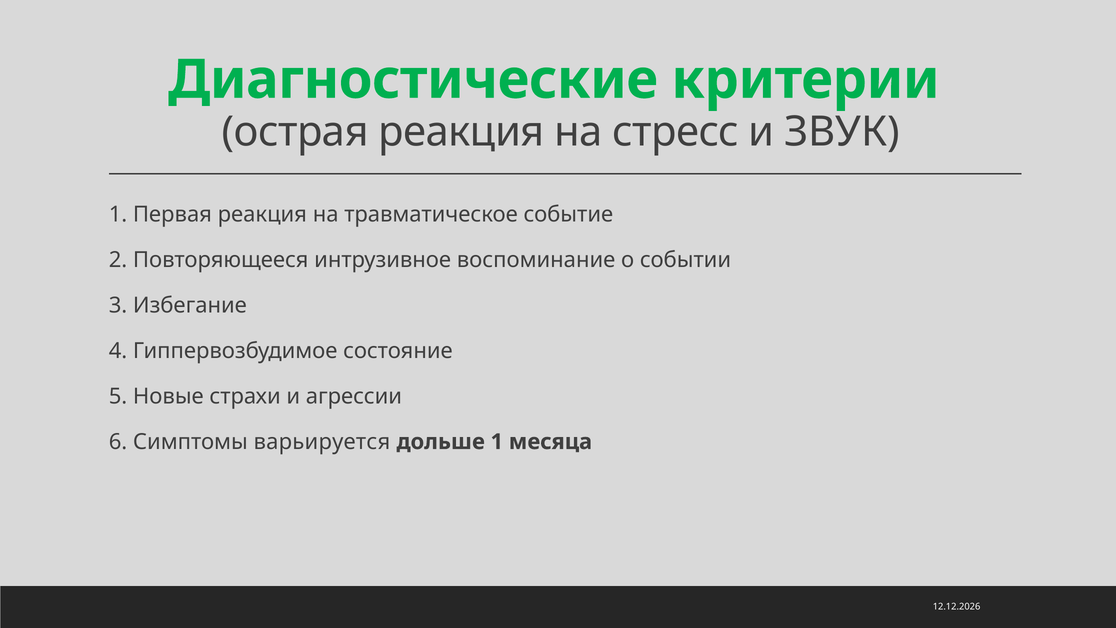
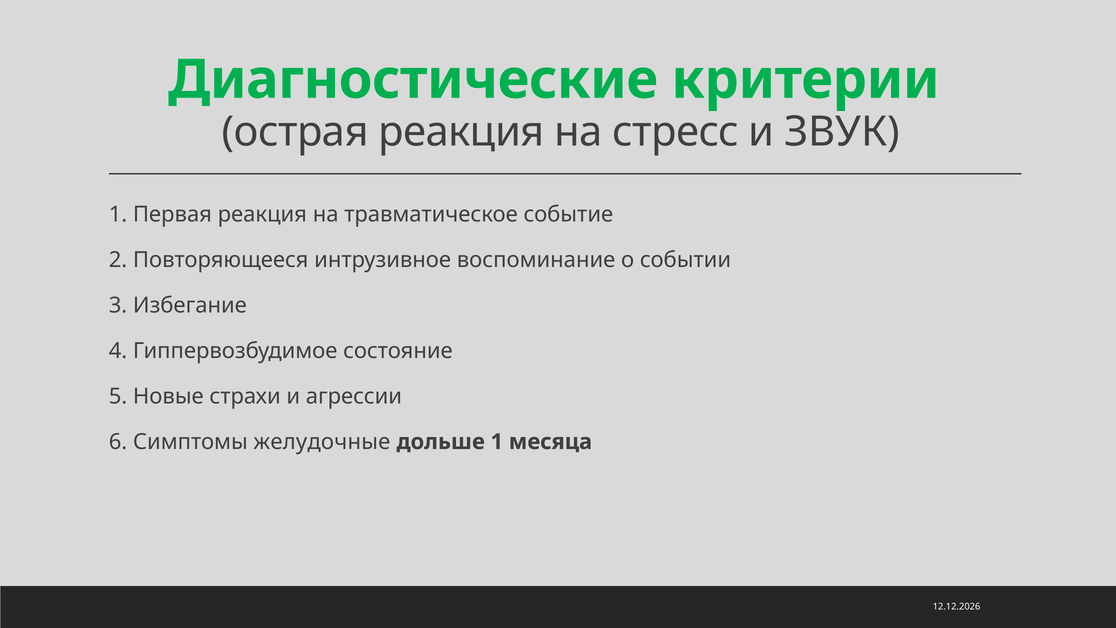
варьируется: варьируется -> желудочные (322, 442)
